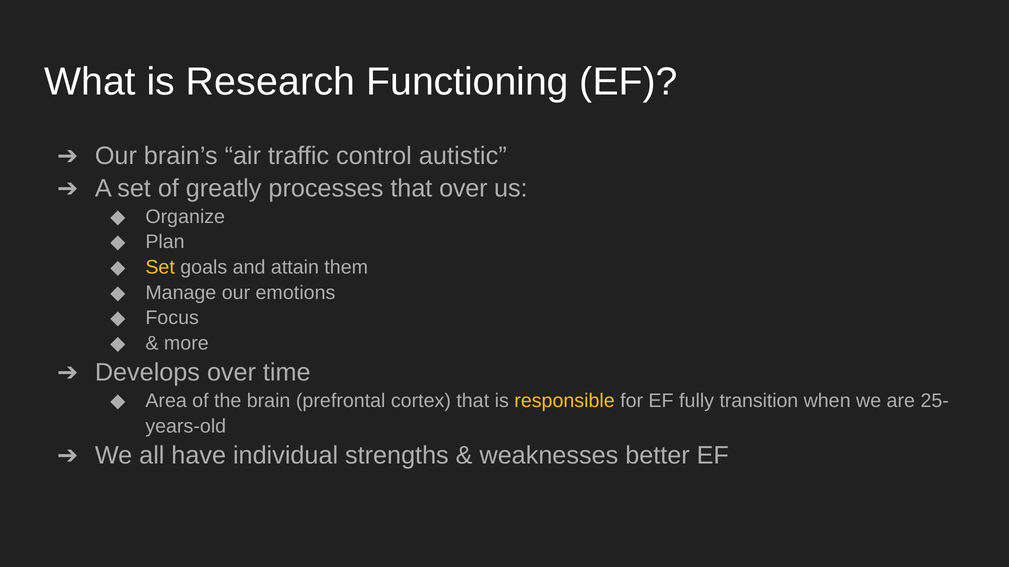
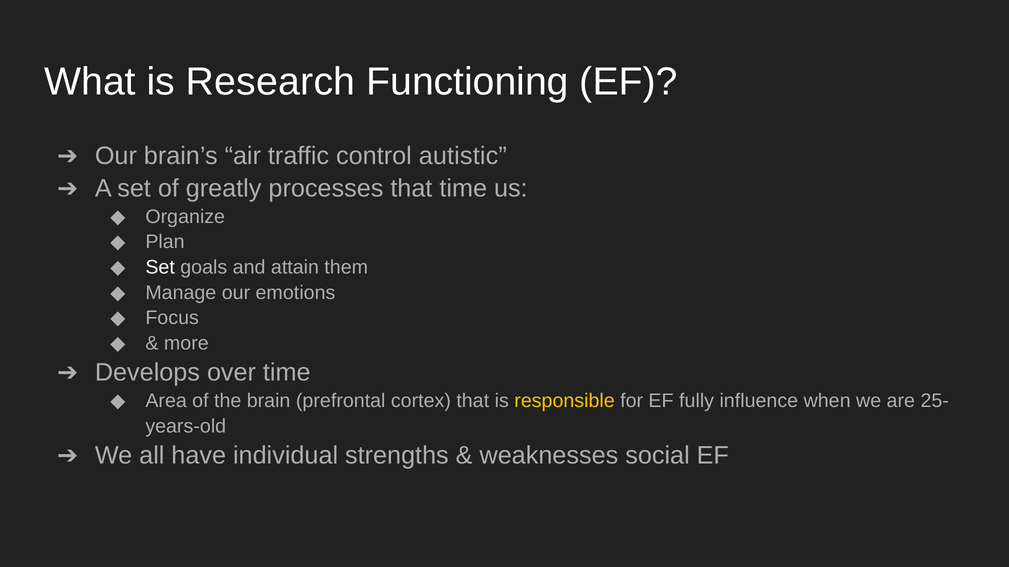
that over: over -> time (463, 188)
Set colour: yellow -> white (160, 268)
transition: transition -> influence (759, 401)
better: better -> social (658, 456)
